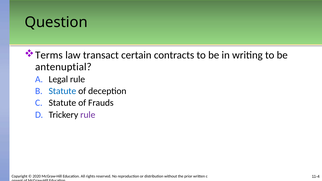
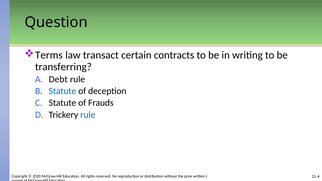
antenuptial: antenuptial -> transferring (63, 67)
Legal: Legal -> Debt (58, 79)
rule colour: purple -> blue (88, 115)
